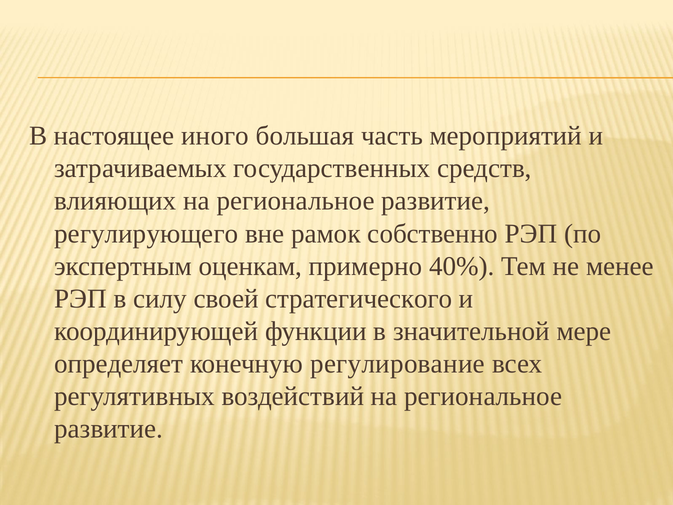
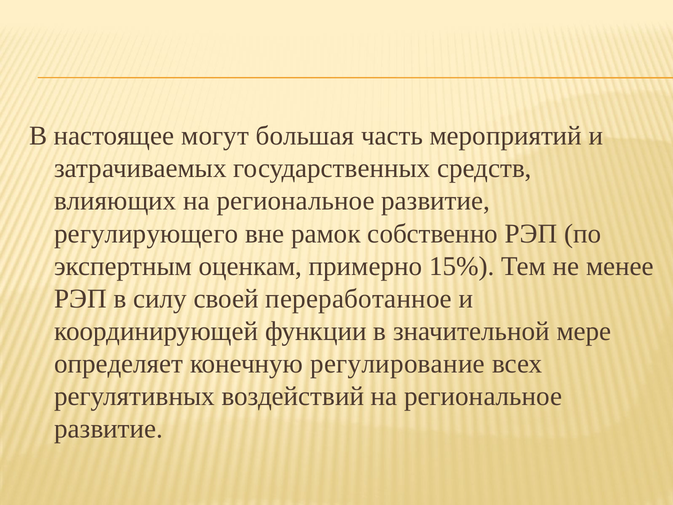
иного: иного -> могут (215, 136)
40%: 40% -> 15% (462, 266)
стратегического: стратегического -> переработанное (359, 299)
